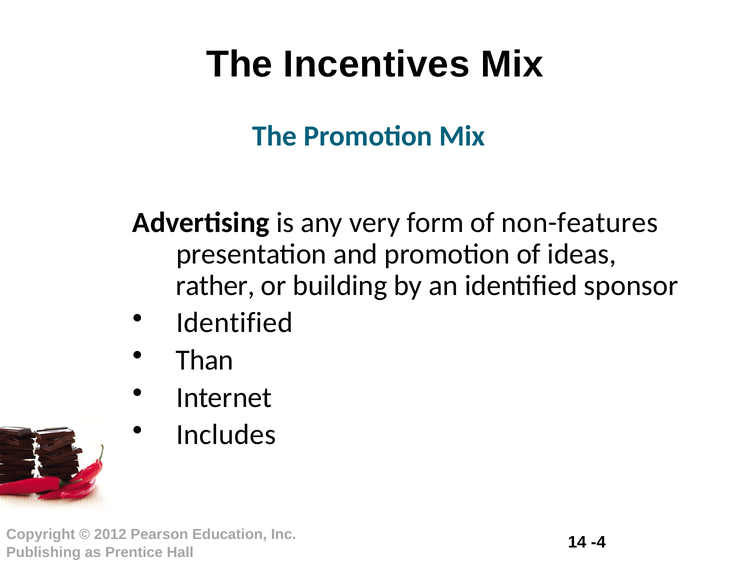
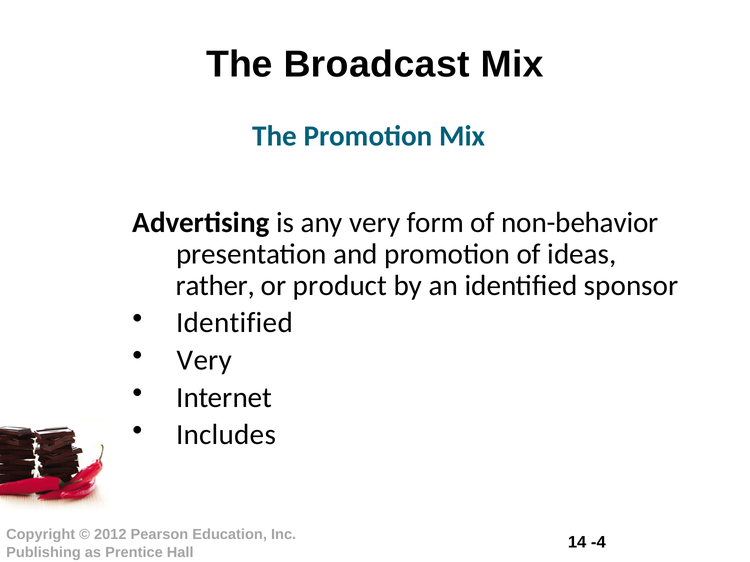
Incentives: Incentives -> Broadcast (377, 64)
non-features: non-features -> non-behavior (580, 223)
building: building -> product (340, 286)
Than: Than -> Very (204, 360)
